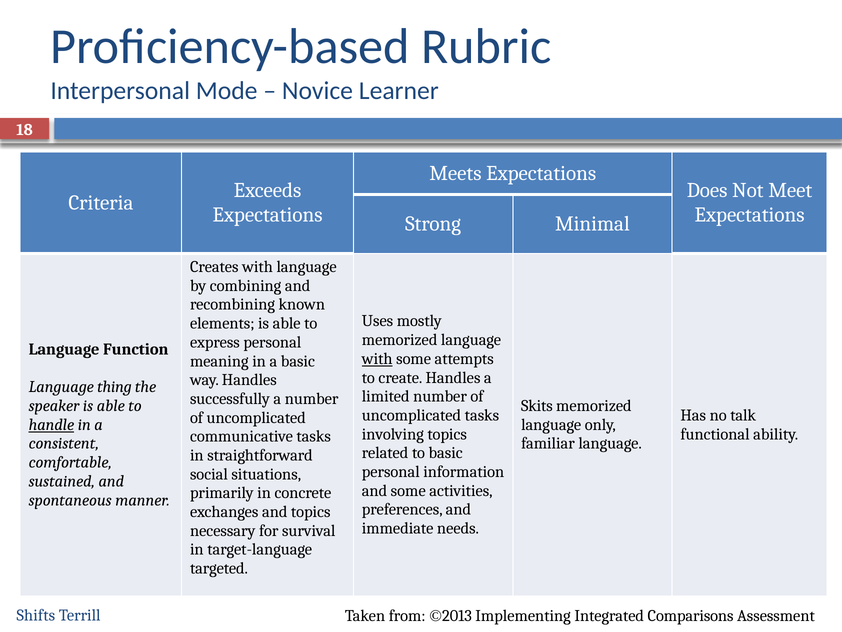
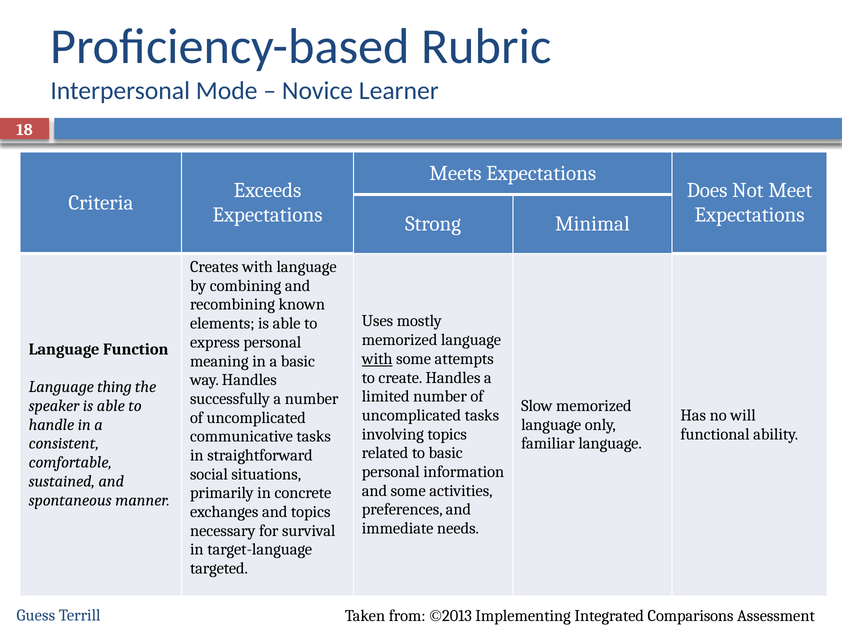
Skits: Skits -> Slow (537, 406)
talk: talk -> will (743, 415)
handle underline: present -> none (51, 424)
Shifts: Shifts -> Guess (36, 615)
